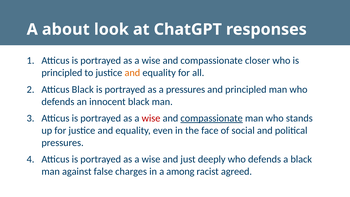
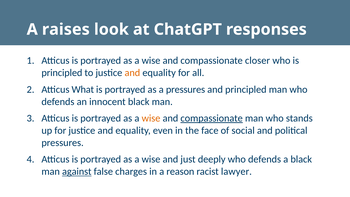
about: about -> raises (66, 29)
Atticus Black: Black -> What (83, 89)
wise colour: red -> orange (151, 118)
against underline: none -> present (77, 171)
among: among -> reason (180, 171)
agreed: agreed -> lawyer (236, 171)
